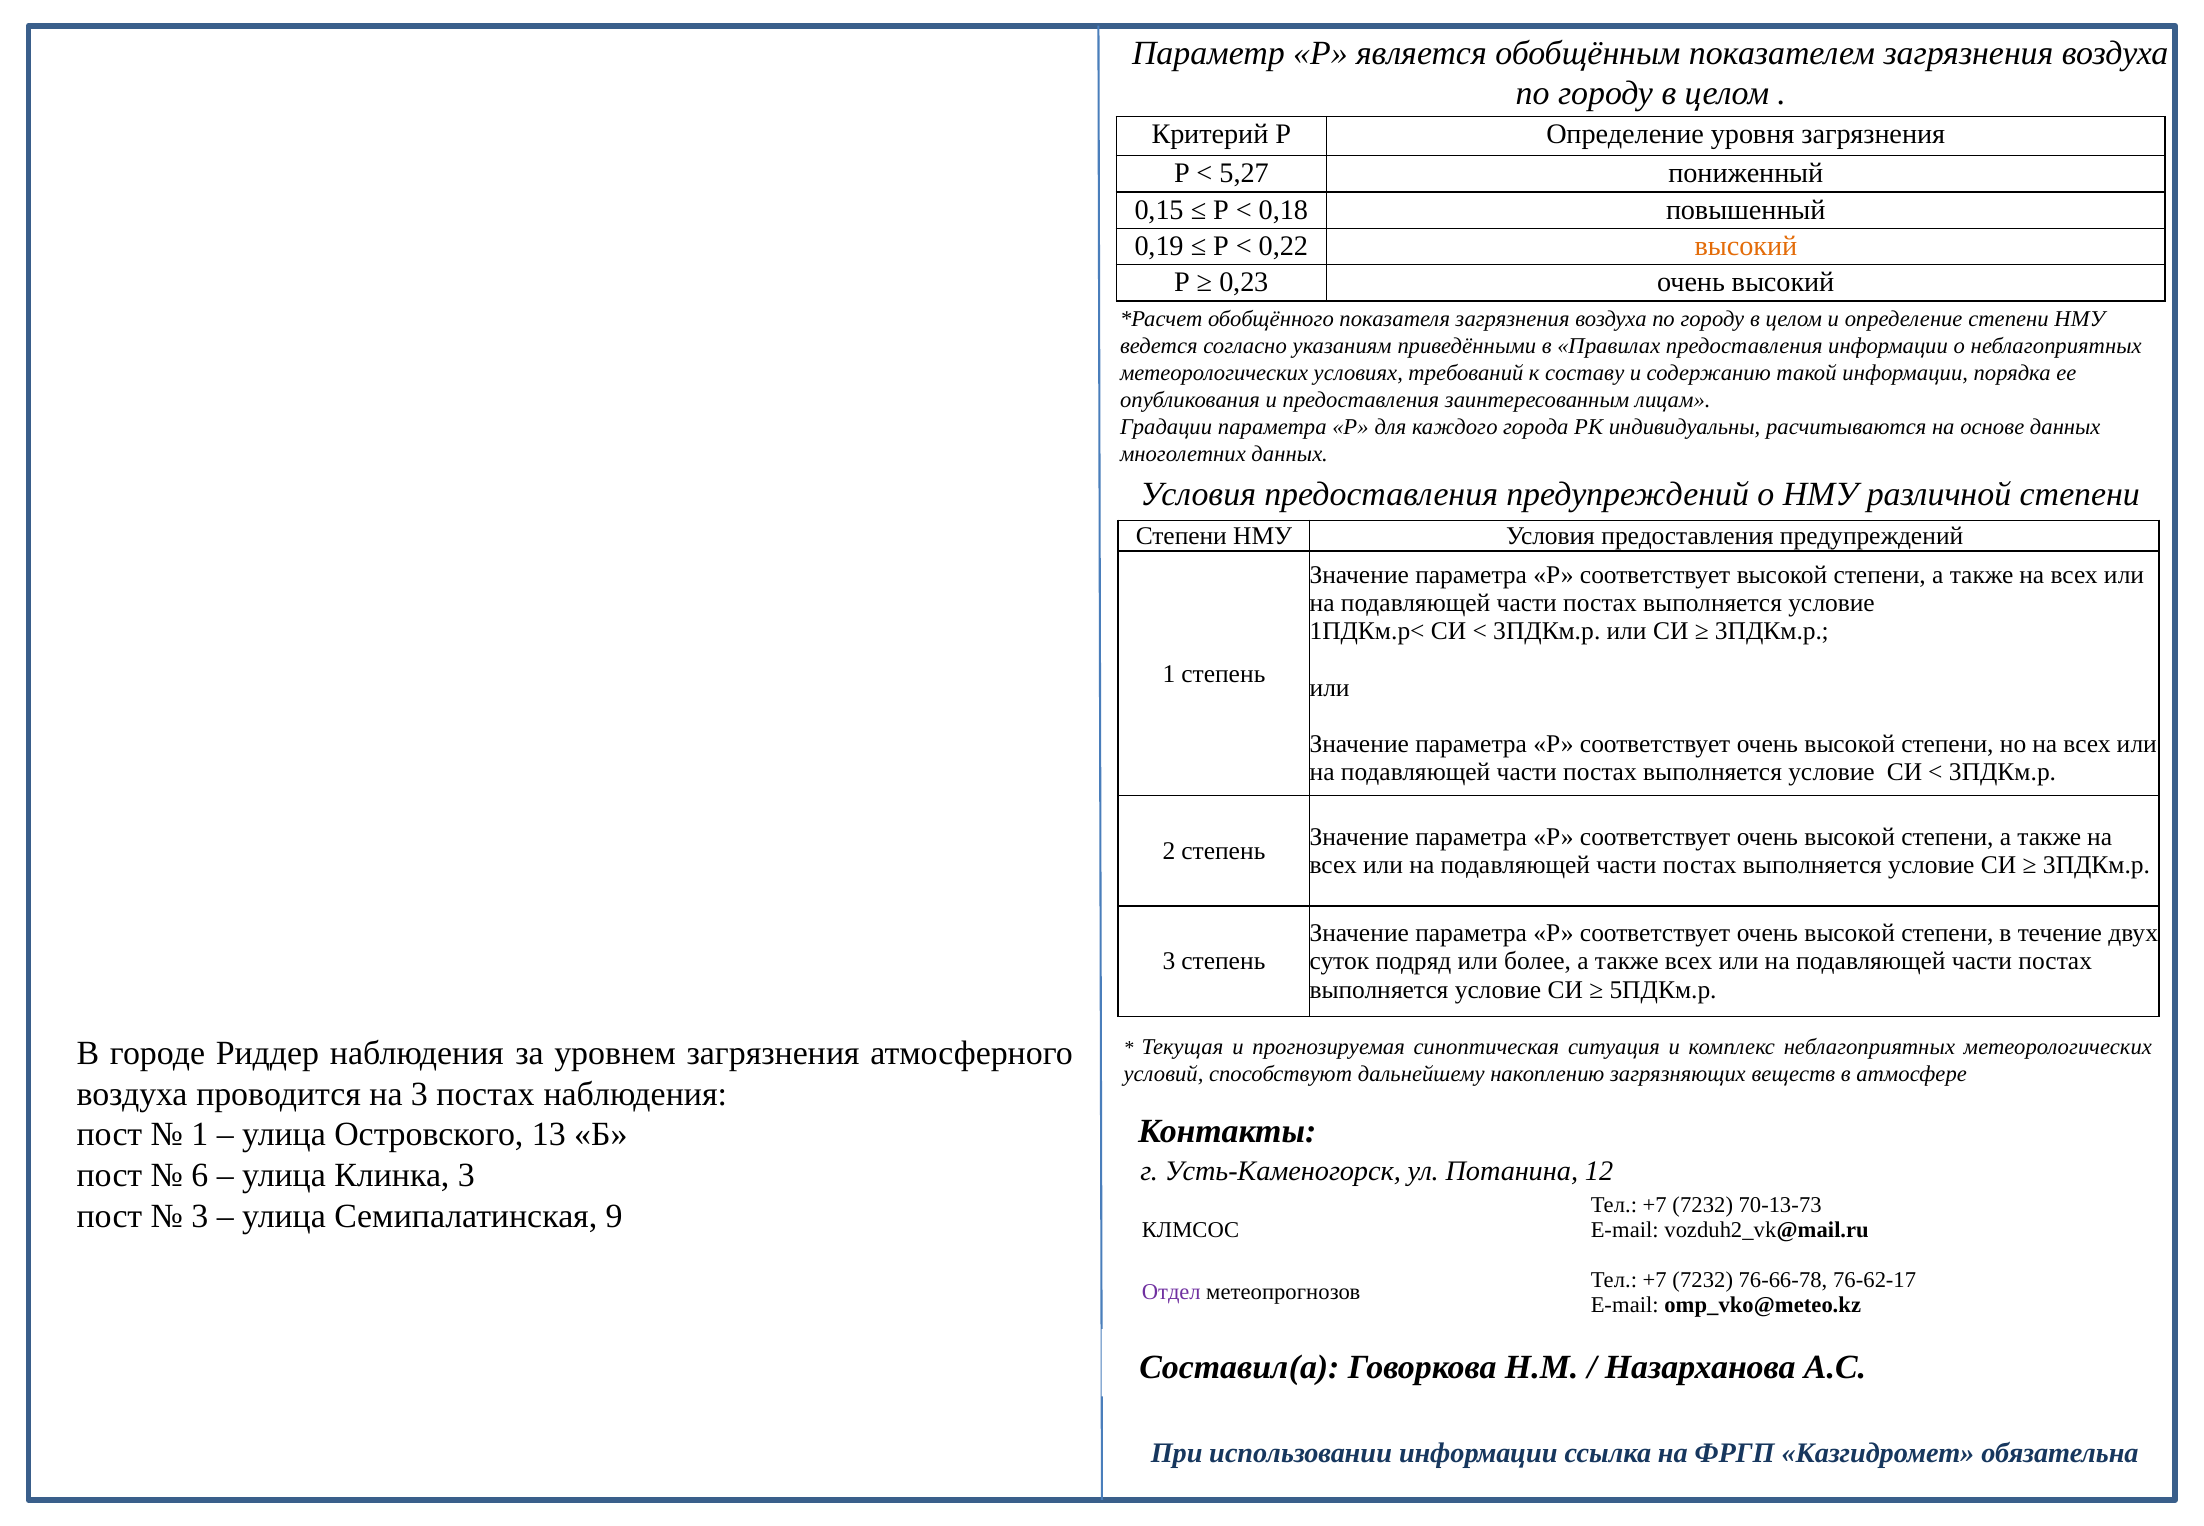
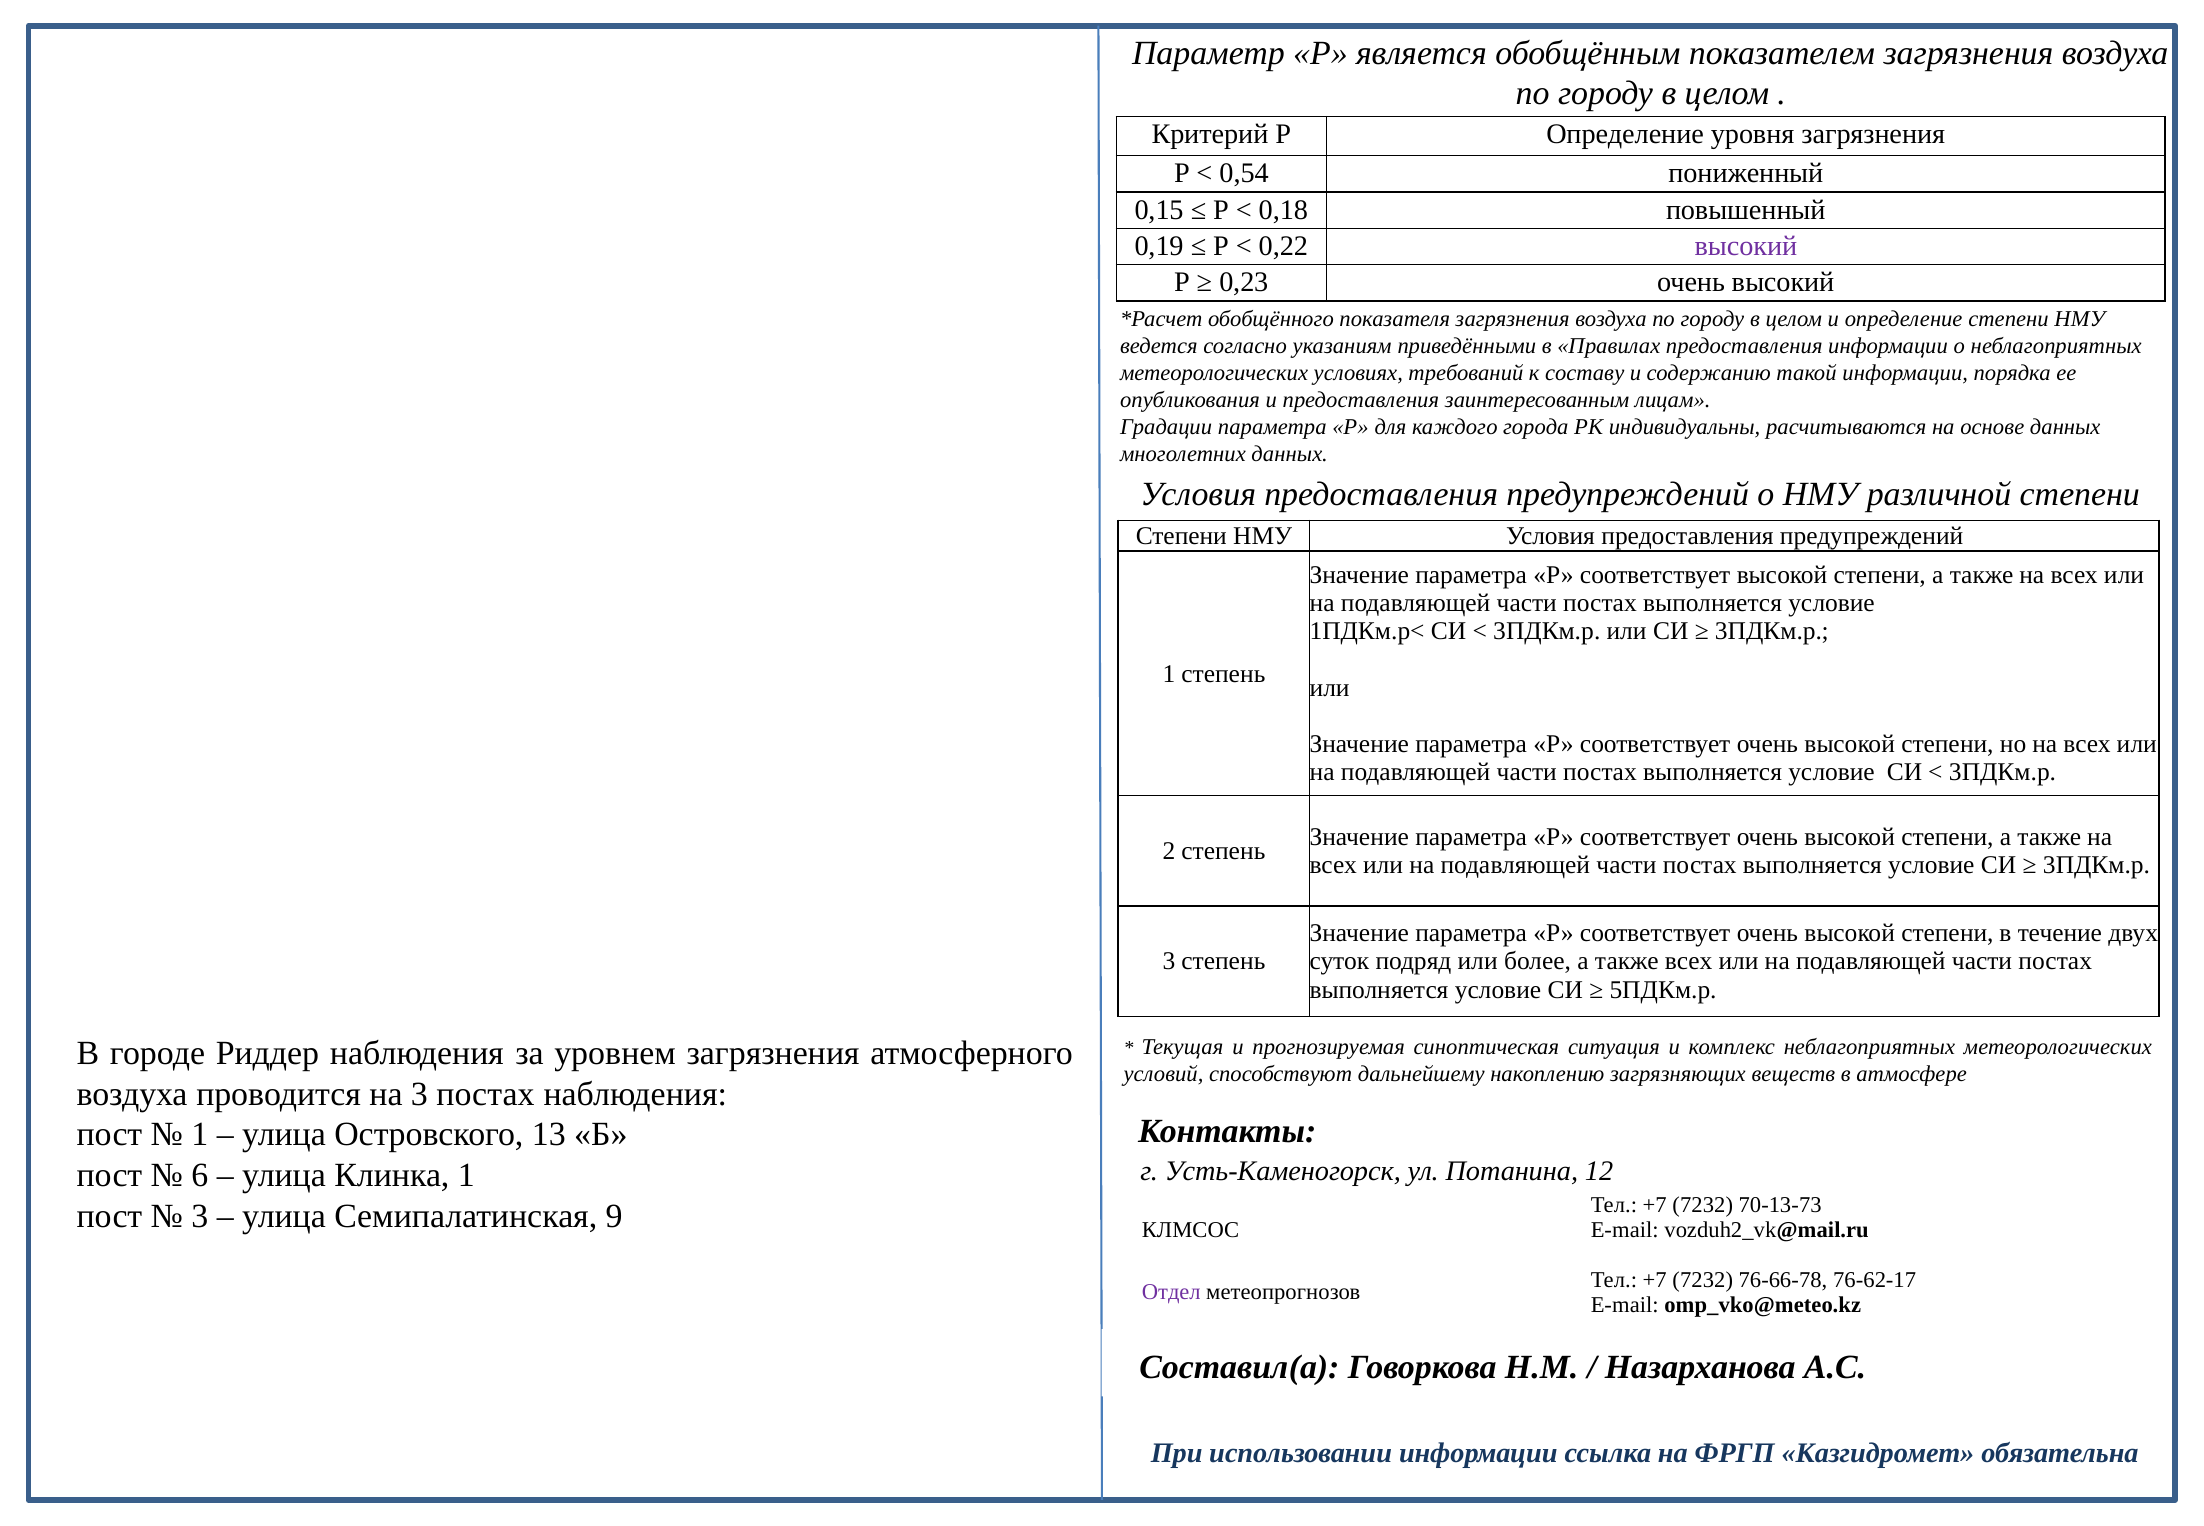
5,27: 5,27 -> 0,54 (1244, 174)
высокий colour: orange -> purple (1746, 246)
Клинка 3: 3 -> 1 (466, 1175)
